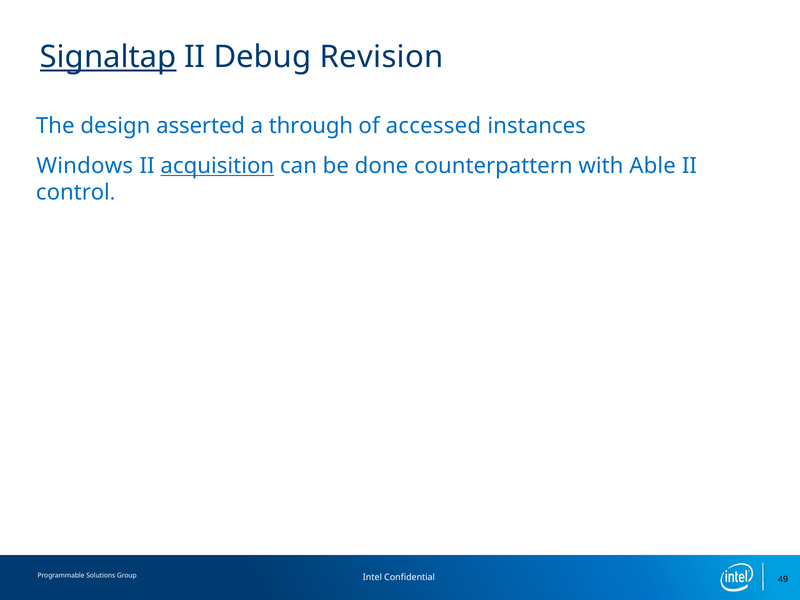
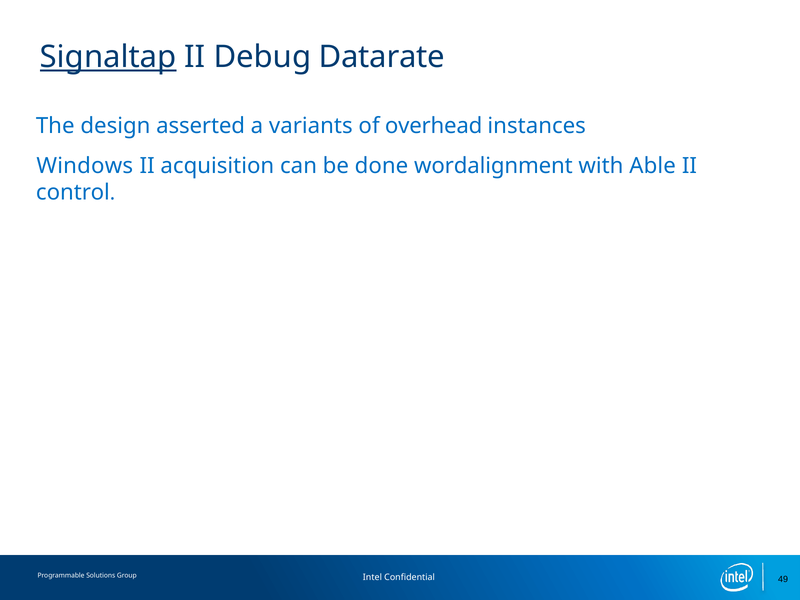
Revision: Revision -> Datarate (382, 57)
through: through -> variants (311, 126)
accessed: accessed -> overhead (434, 126)
acquisition underline: present -> none (217, 166)
counterpattern: counterpattern -> wordalignment (493, 166)
